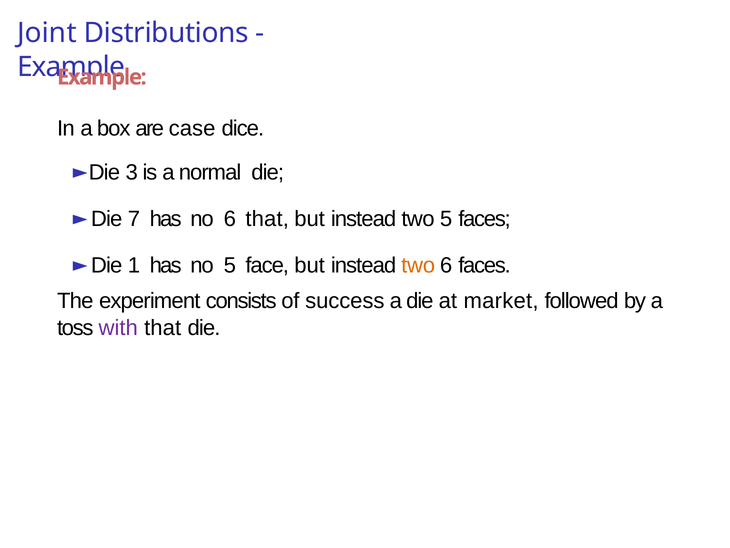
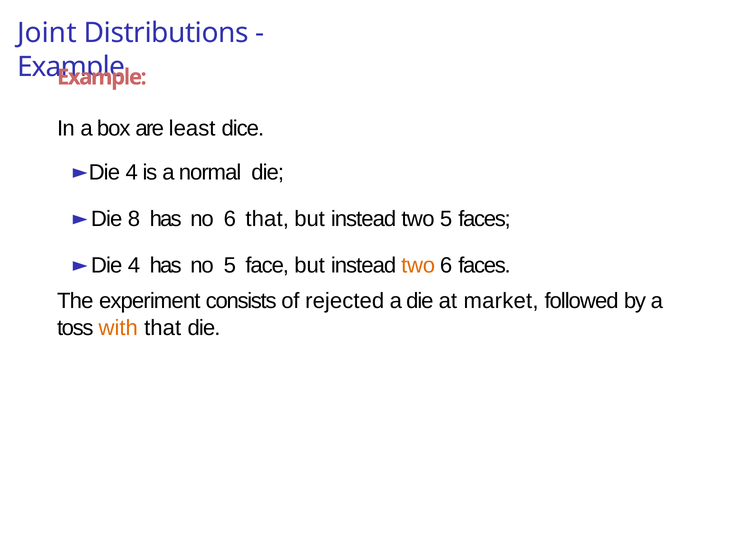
case: case -> least (192, 128)
3: 3 -> 4 (132, 173)
7: 7 -> 8 (134, 219)
1: 1 -> 4 (134, 266)
success: success -> rejected (345, 301)
with colour: purple -> orange (118, 328)
